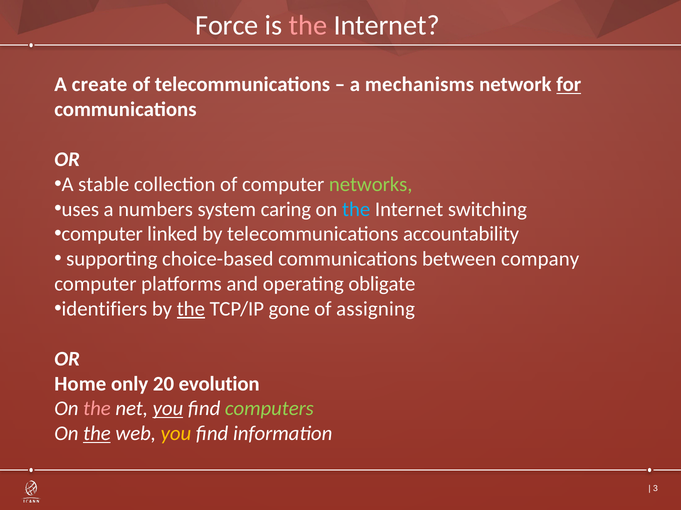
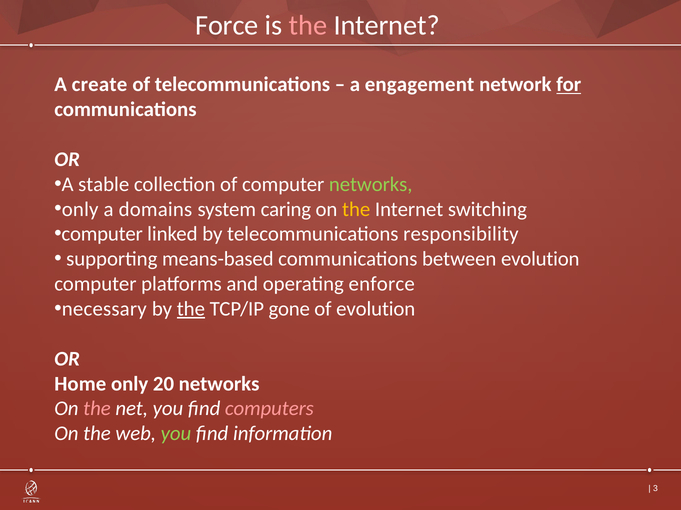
mechanisms: mechanisms -> engagement (420, 85)
uses: uses -> only (80, 210)
numbers: numbers -> domains (155, 210)
the colour: light blue -> yellow (356, 210)
accountability: accountability -> responsibility (461, 234)
choice-based: choice-based -> means-based (218, 259)
between company: company -> evolution (540, 259)
obligate: obligate -> enforce (382, 284)
identifiers: identifiers -> necessary (104, 309)
of assigning: assigning -> evolution (376, 309)
20 evolution: evolution -> networks (219, 384)
you underline: present -> none (168, 409)
computers colour: light green -> pink (269, 409)
the underline: present -> none (97, 434)
you colour: yellow -> light green (176, 434)
